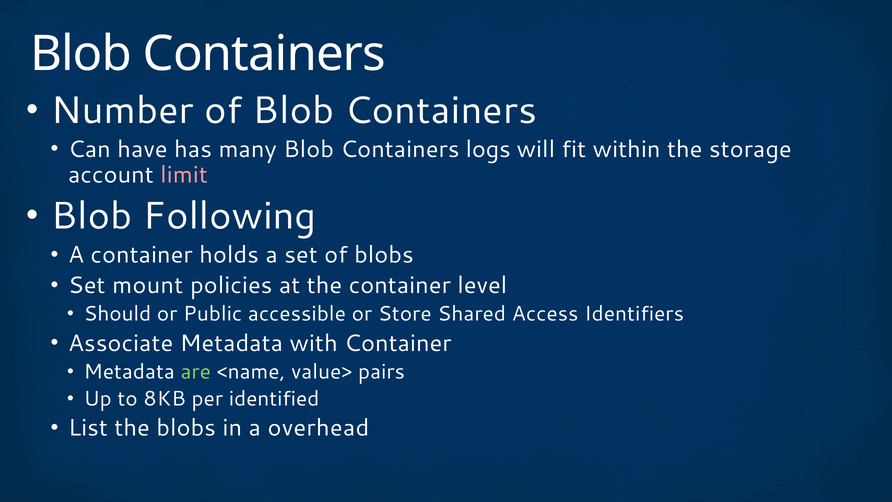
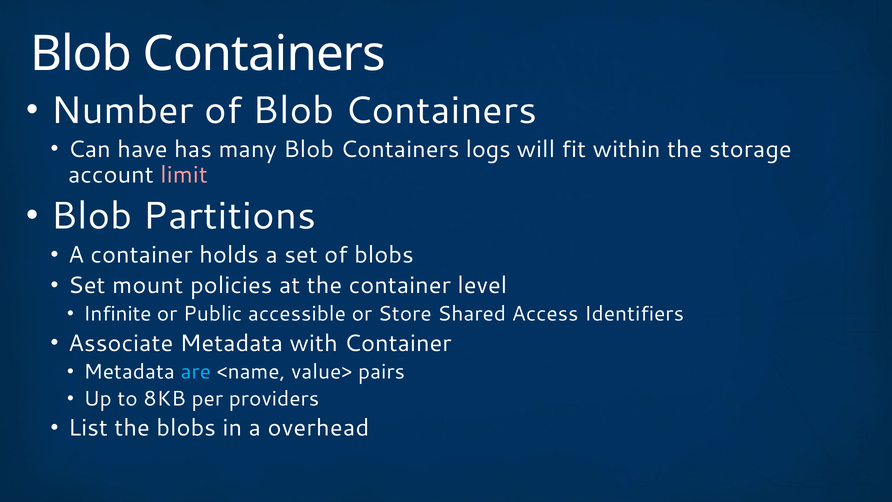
Following: Following -> Partitions (230, 216)
Should: Should -> Infinite (117, 314)
are colour: light green -> light blue (196, 372)
identified: identified -> providers (274, 399)
